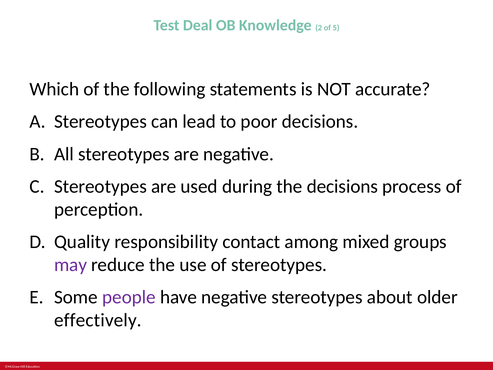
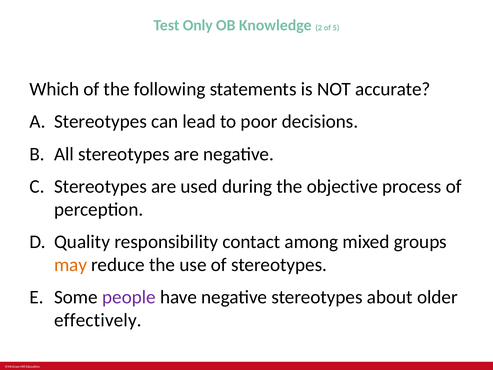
Deal: Deal -> Only (198, 25)
the decisions: decisions -> objective (342, 186)
may colour: purple -> orange (71, 265)
